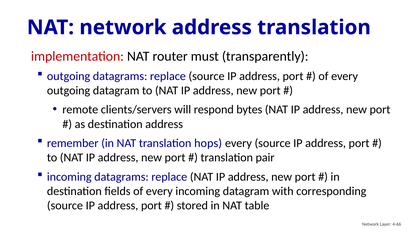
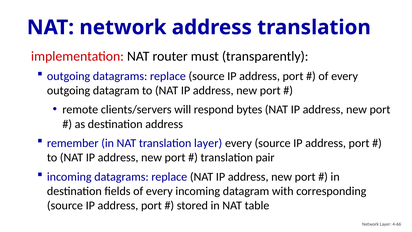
translation hops: hops -> layer (208, 143)
